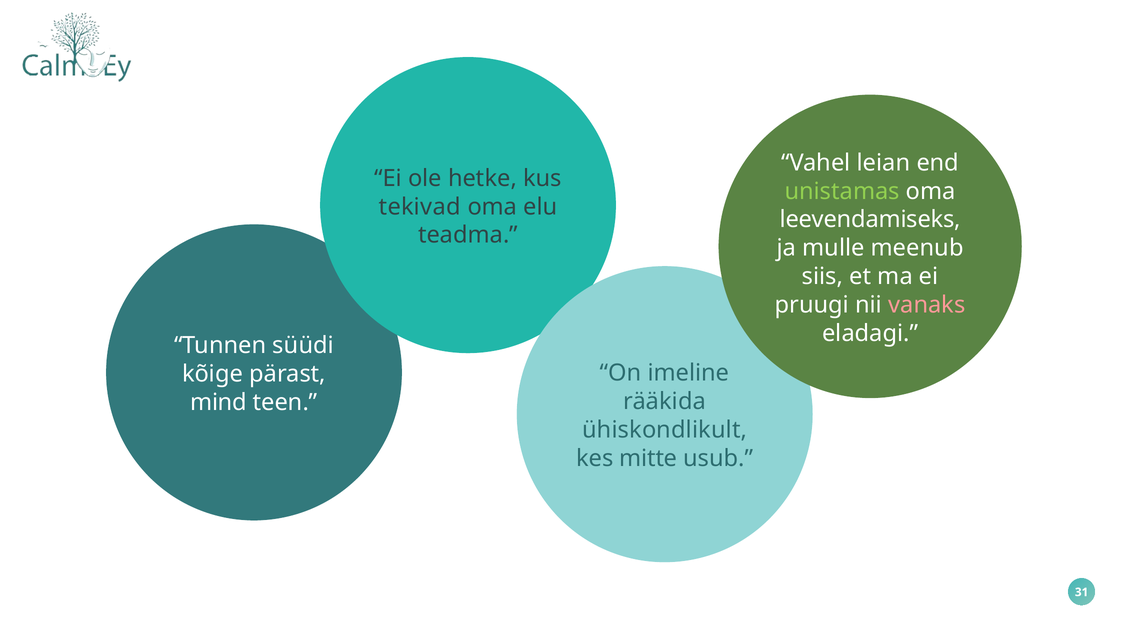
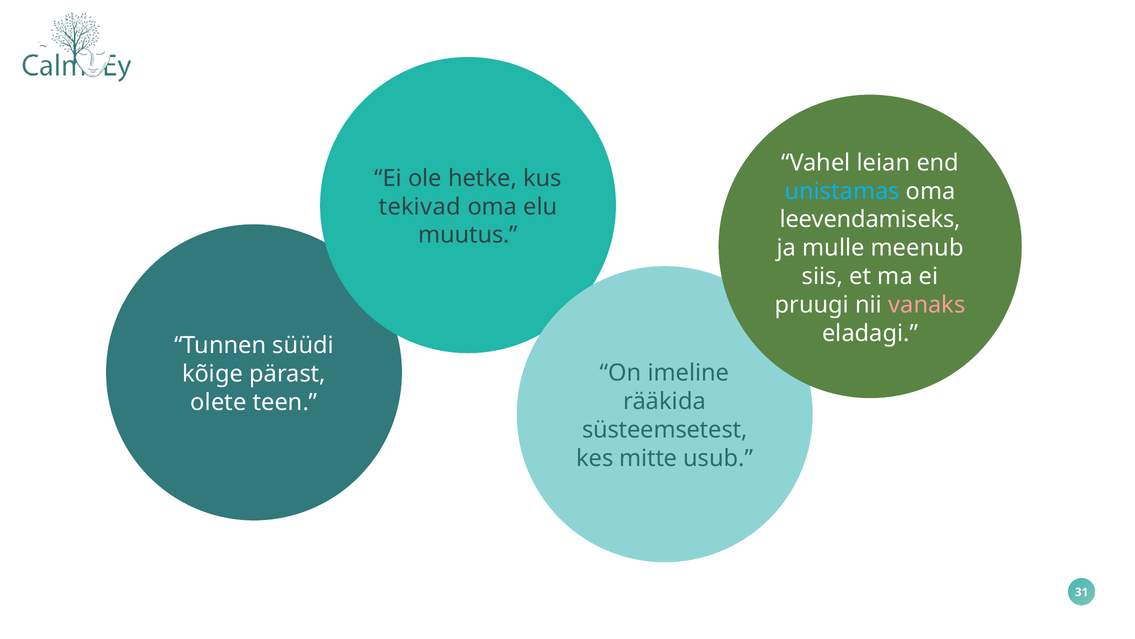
unistamas colour: light green -> light blue (842, 191)
teadma: teadma -> muutus (468, 235)
mind: mind -> olete (218, 402)
ühiskondlikult: ühiskondlikult -> süsteemsetest (665, 430)
